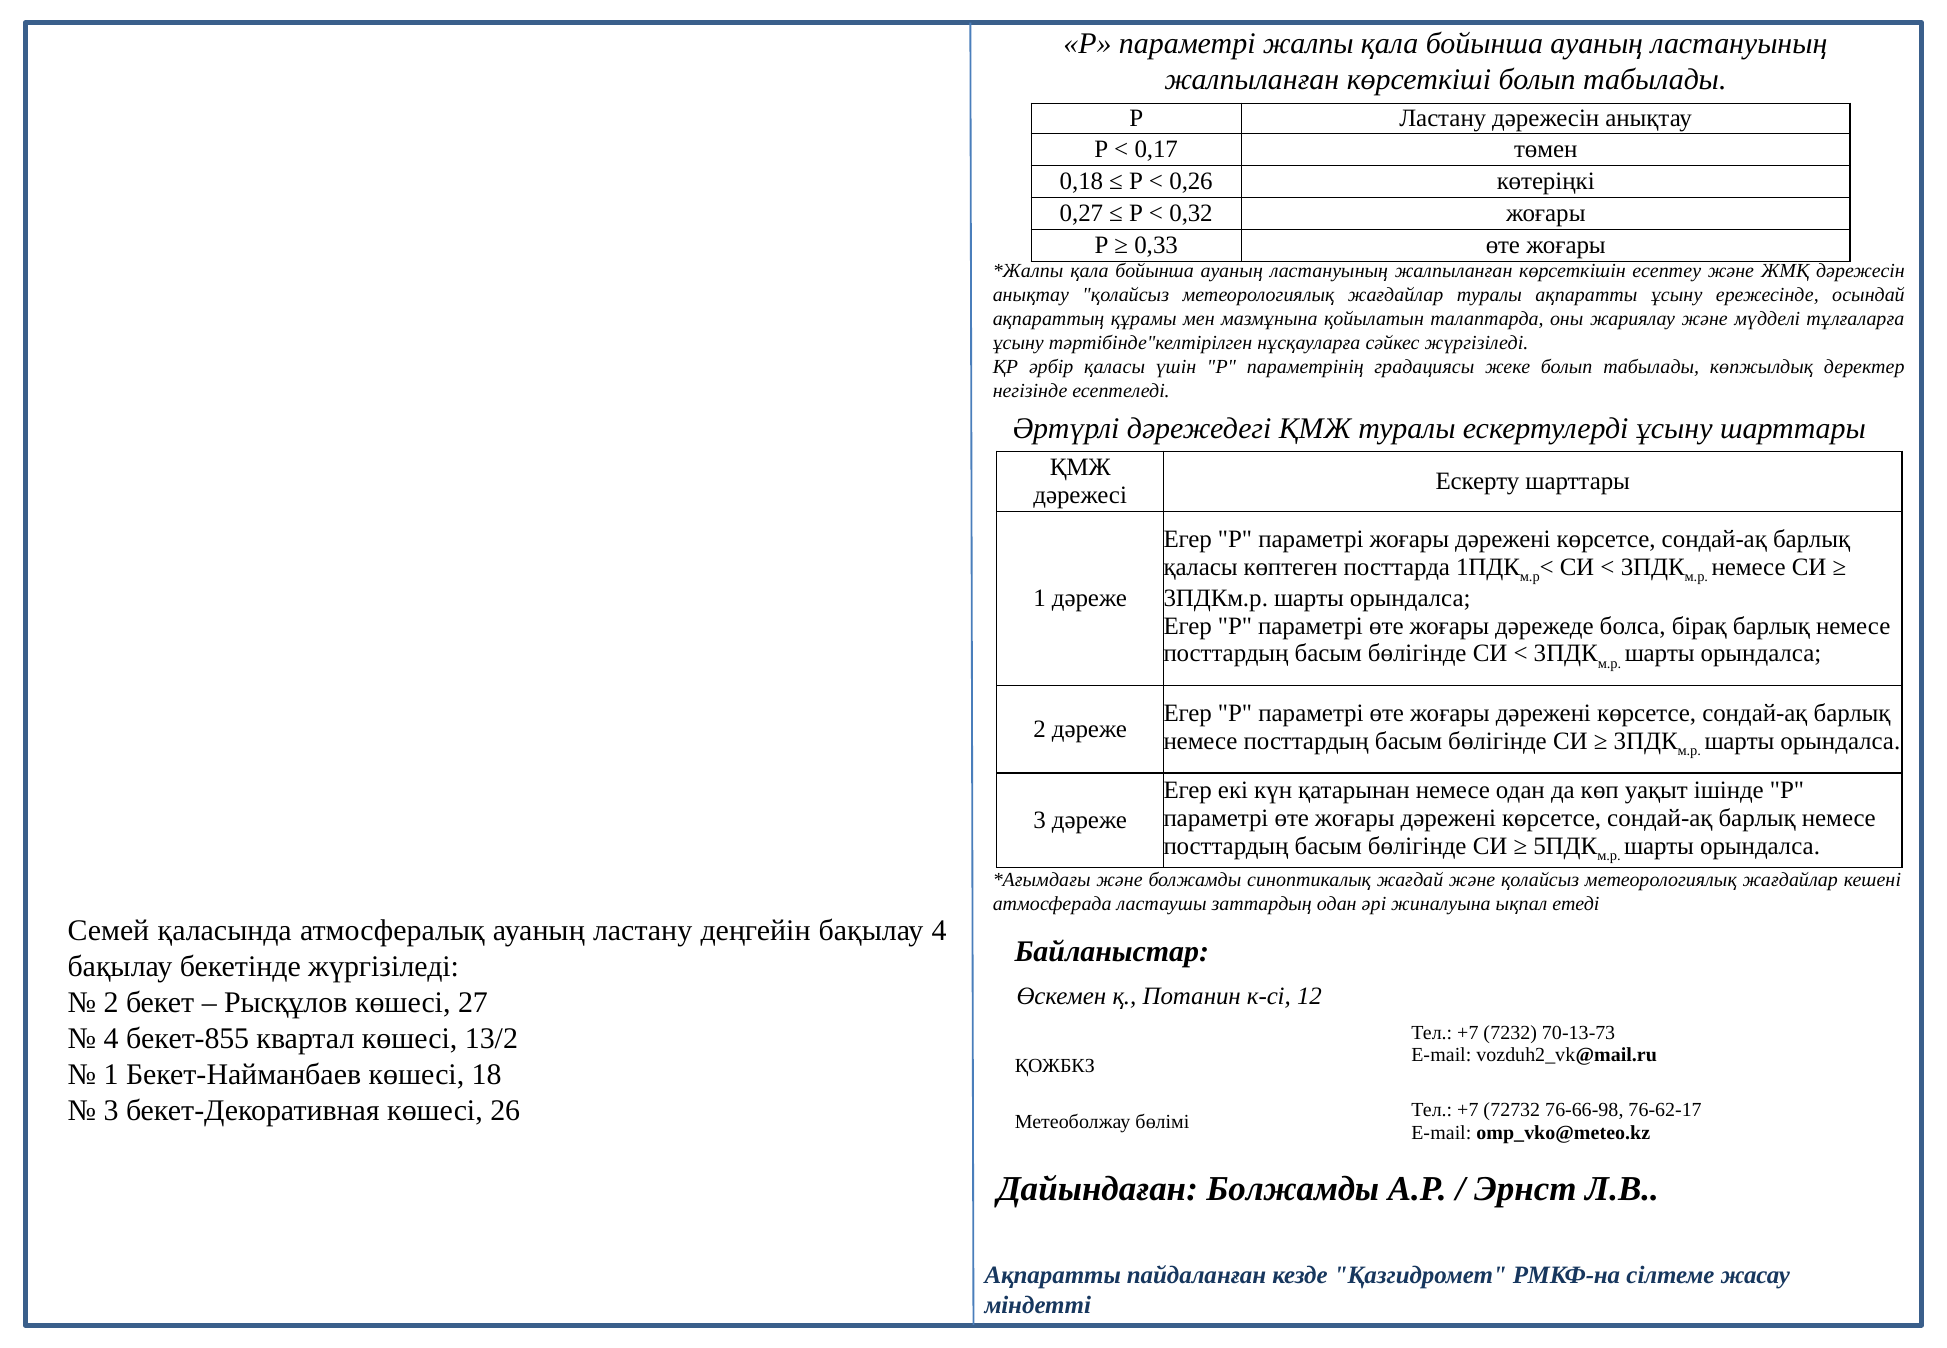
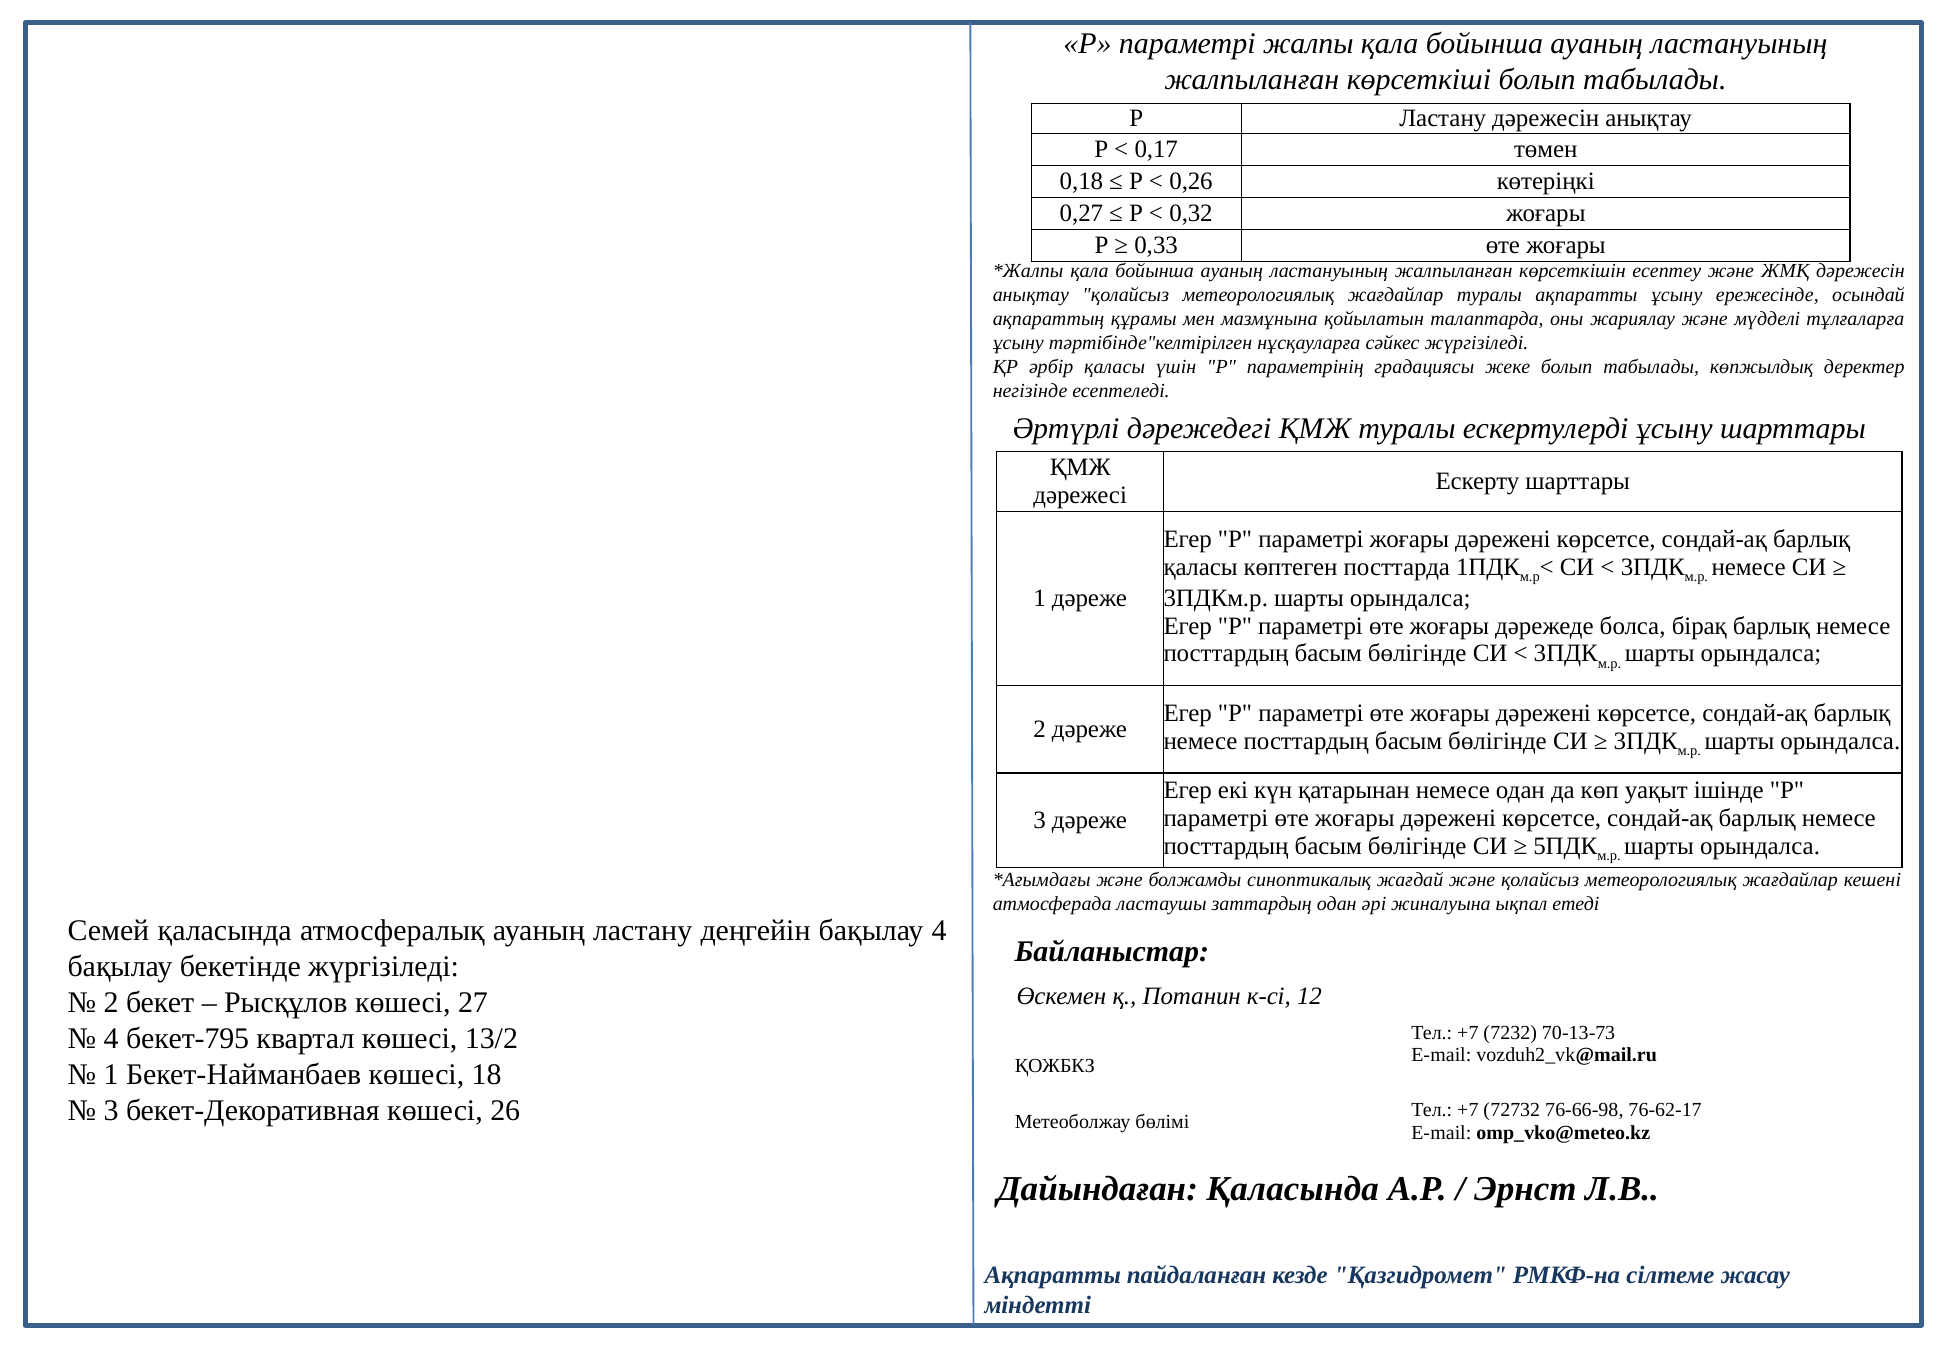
бекет-855: бекет-855 -> бекет-795 (188, 1038)
Дайындаған Болжамды: Болжамды -> Қаласында (1293, 1189)
